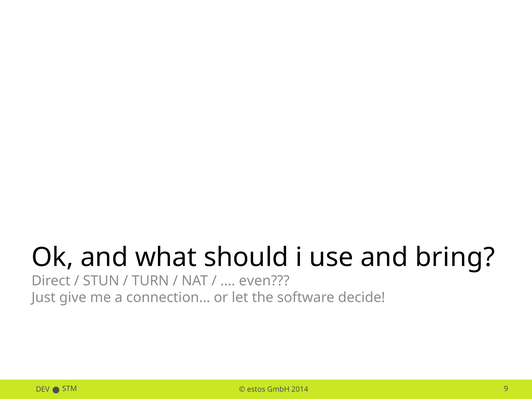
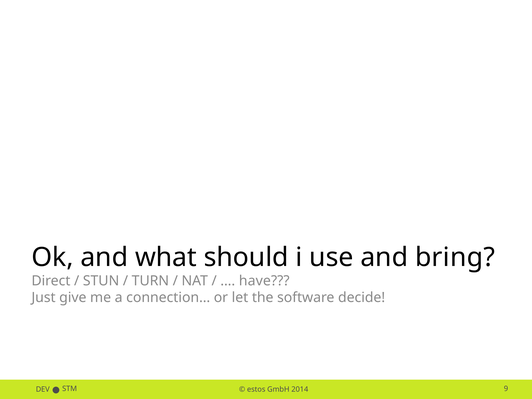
even: even -> have (264, 281)
